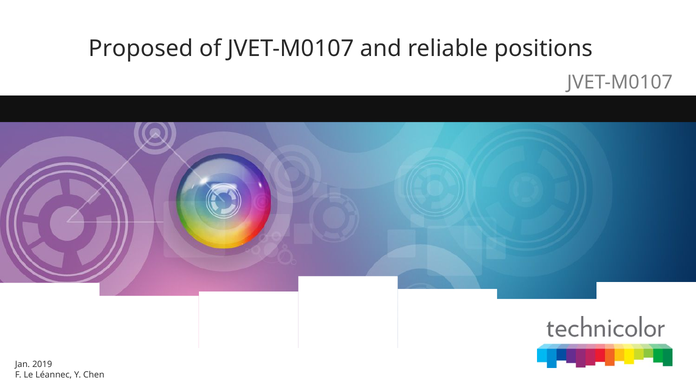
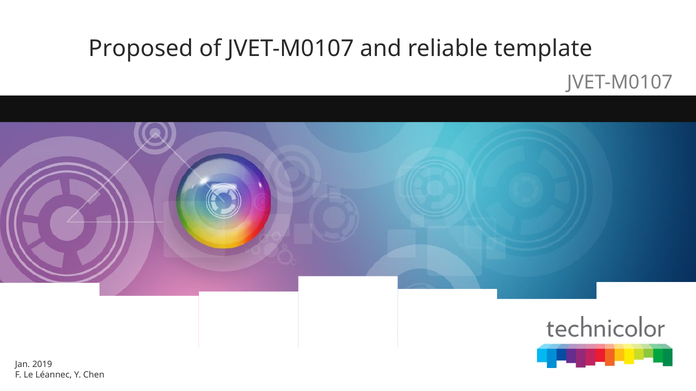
positions: positions -> template (543, 49)
